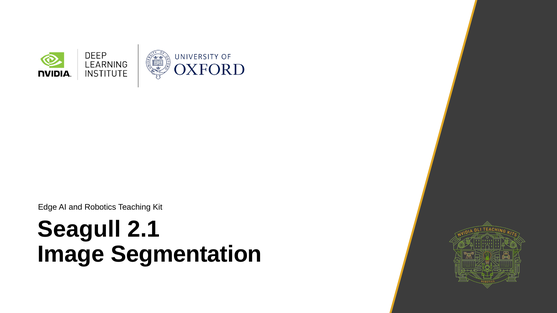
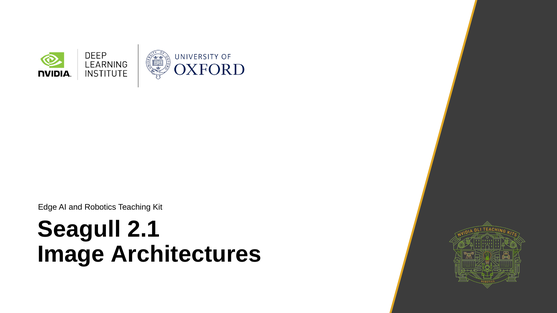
Segmentation: Segmentation -> Architectures (186, 254)
